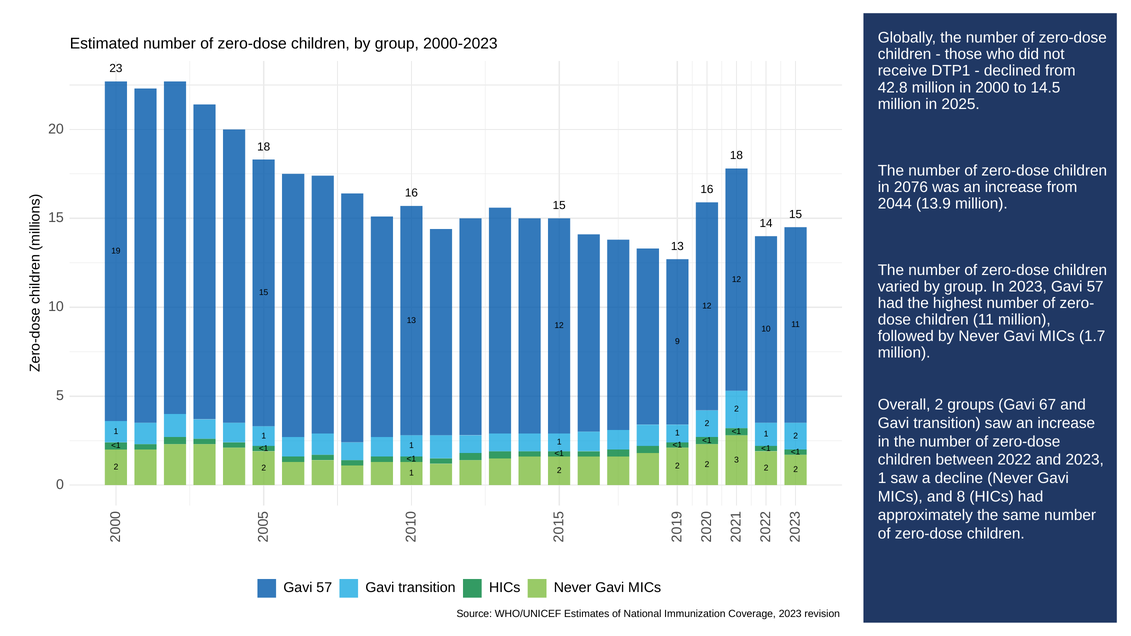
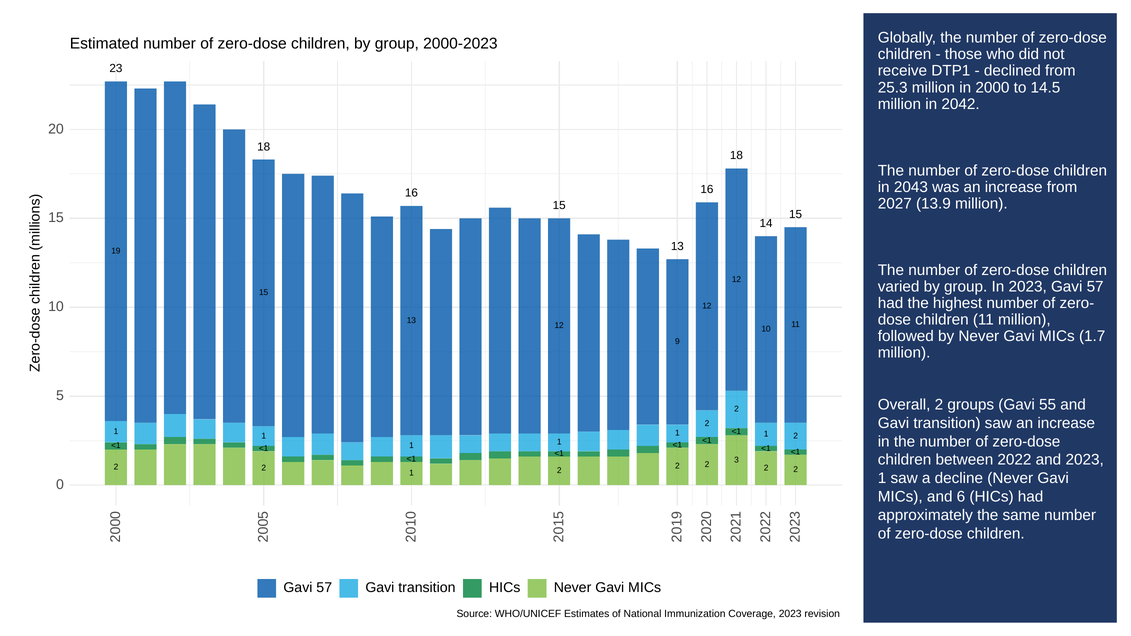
42.8: 42.8 -> 25.3 (893, 88)
2025: 2025 -> 2042 (961, 104)
2076: 2076 -> 2043 (911, 187)
2044: 2044 -> 2027 (895, 204)
67: 67 -> 55 (1048, 405)
8: 8 -> 6 (961, 497)
